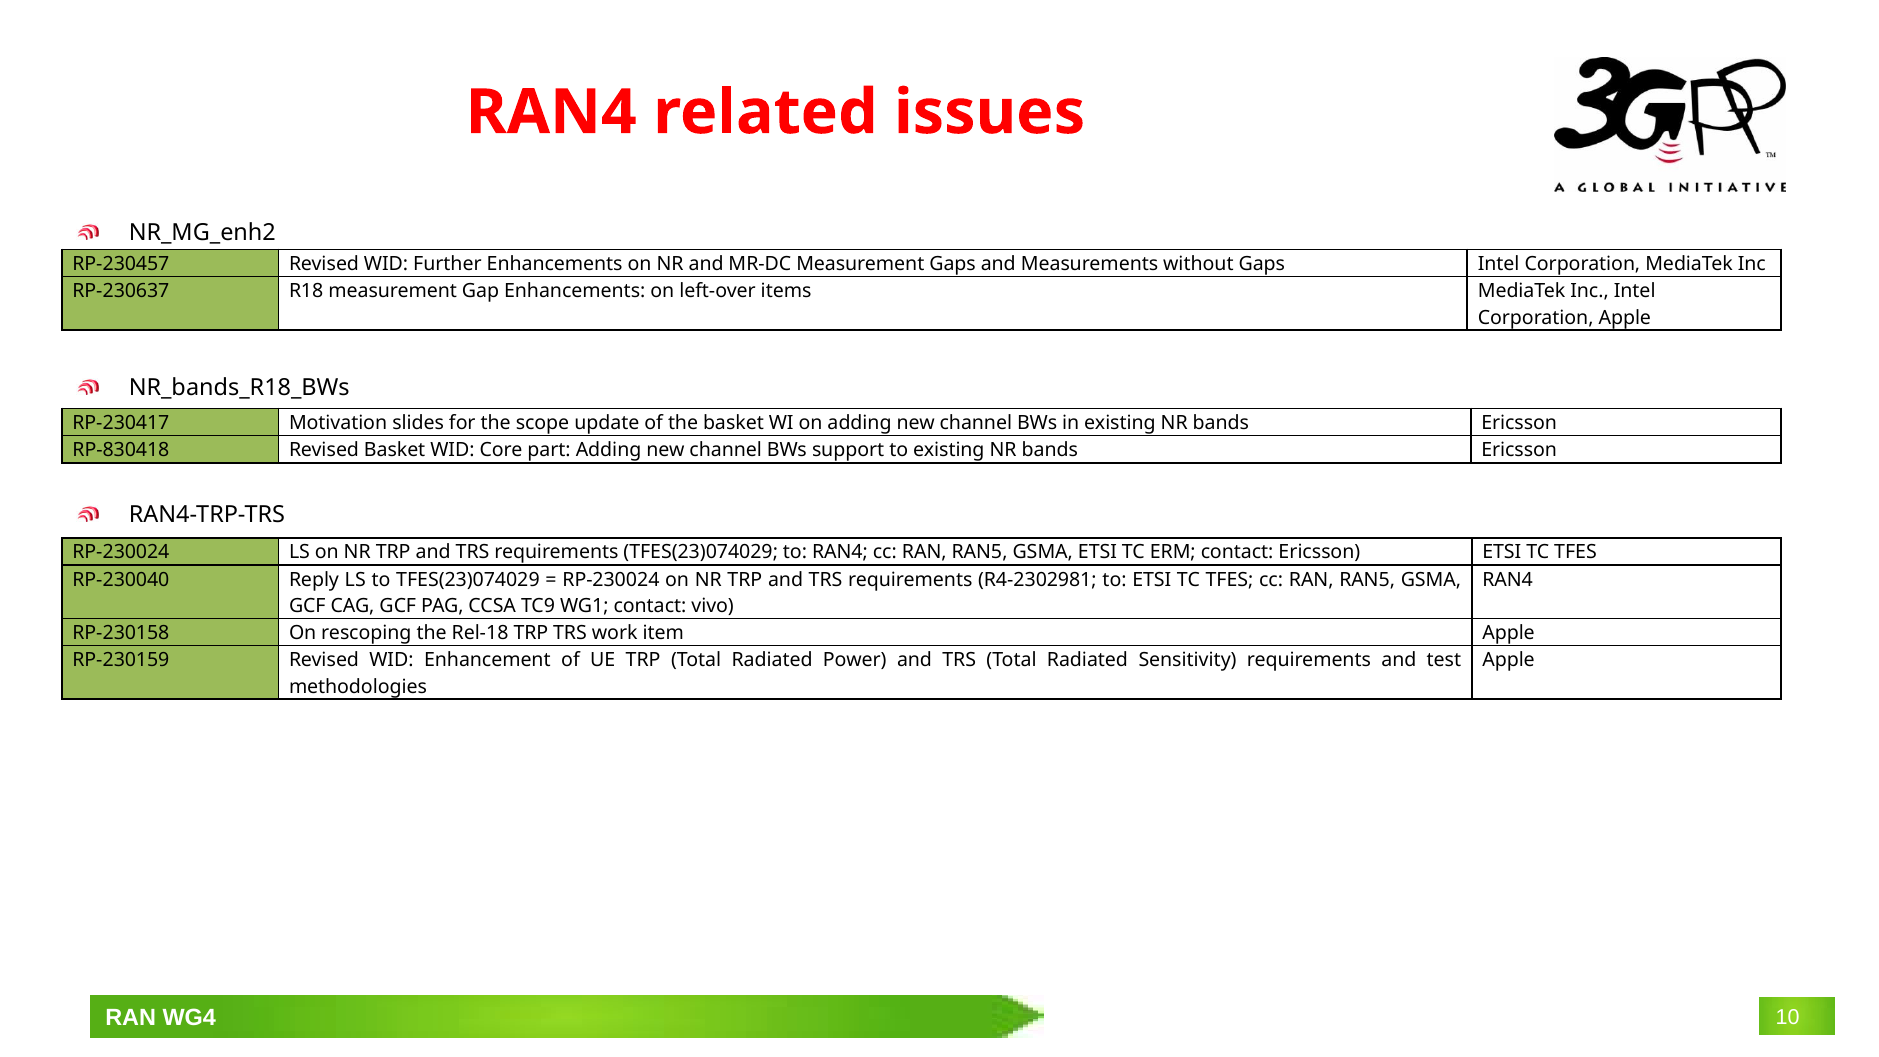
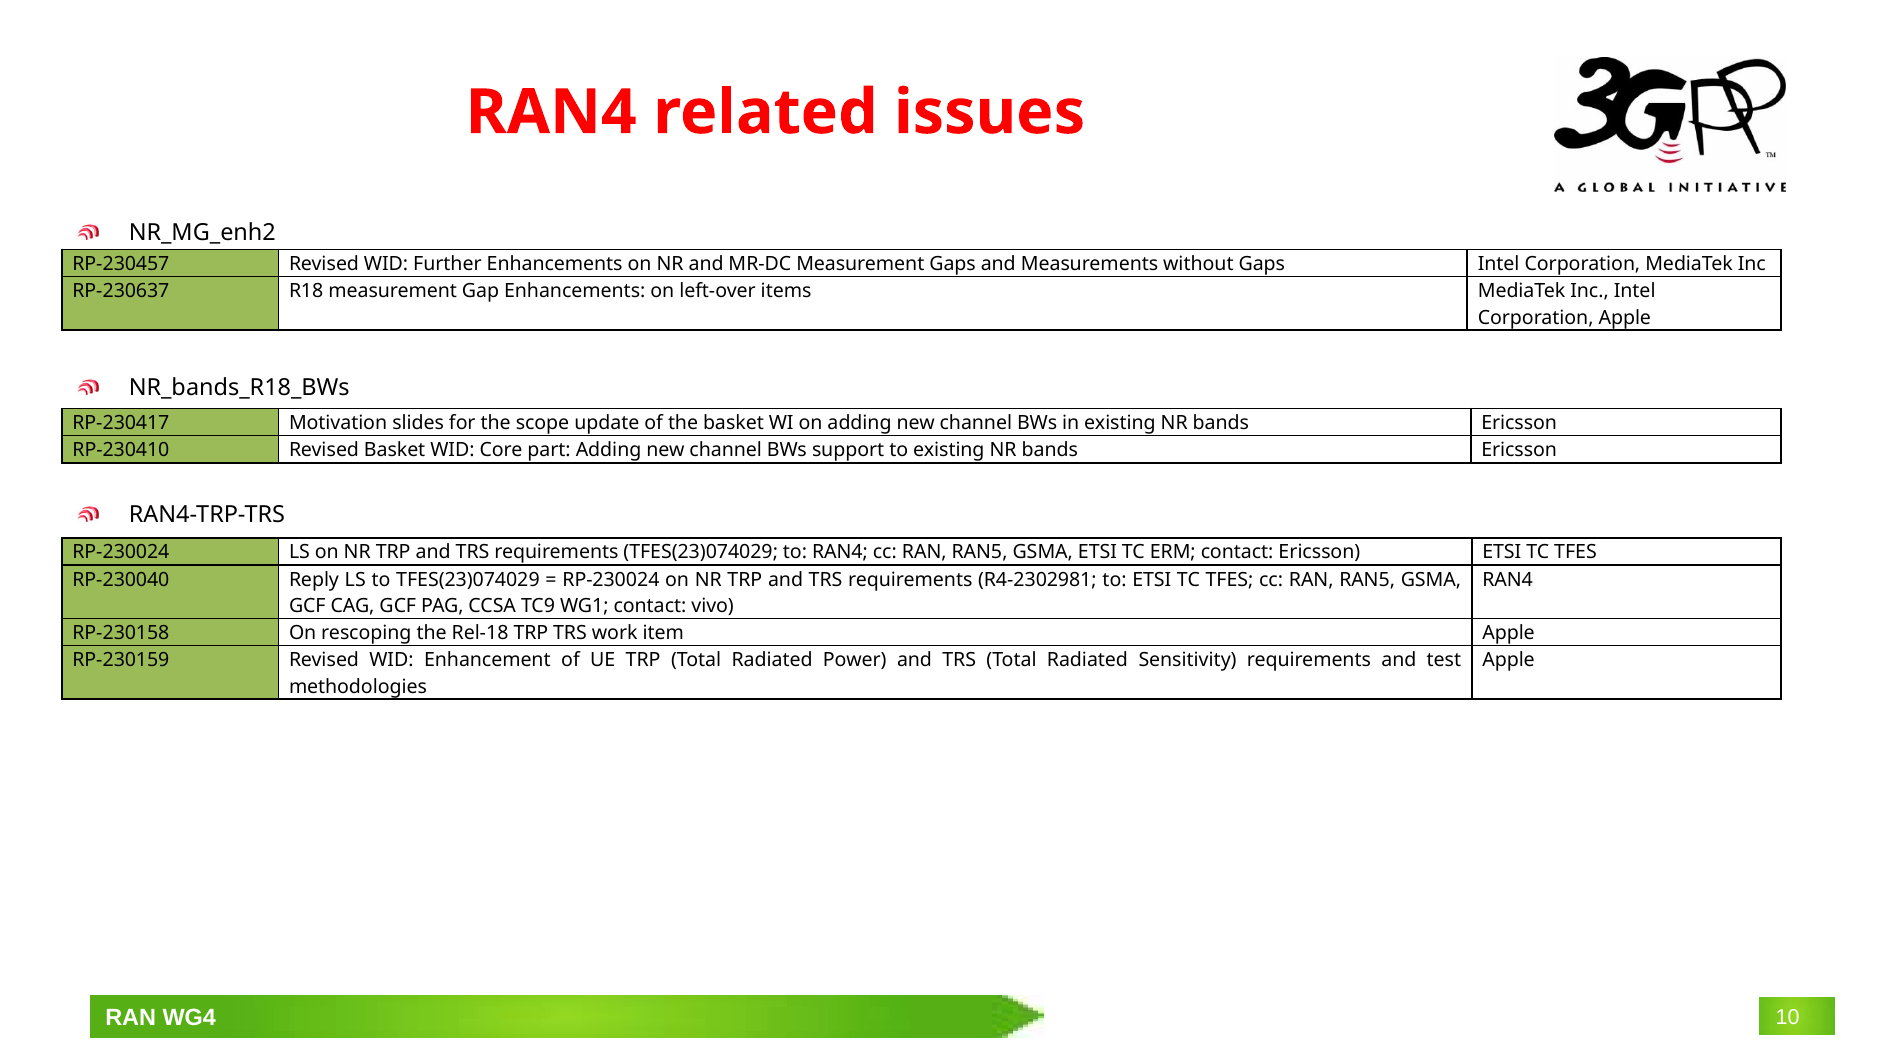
RP-830418: RP-830418 -> RP-230410 (121, 450)
